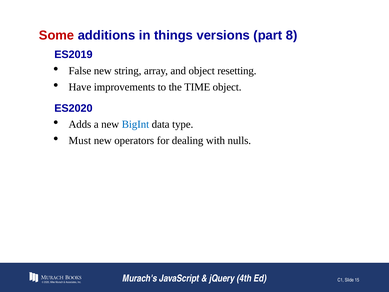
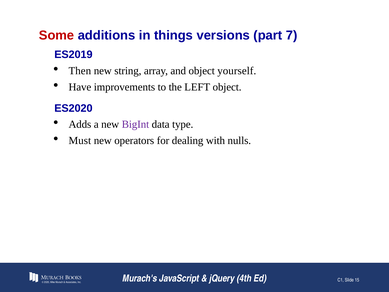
8: 8 -> 7 (292, 35)
False: False -> Then (80, 71)
resetting: resetting -> yourself (237, 71)
TIME: TIME -> LEFT (197, 87)
BigInt colour: blue -> purple (135, 124)
